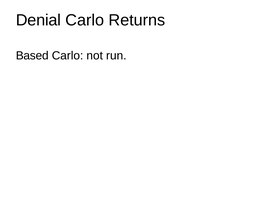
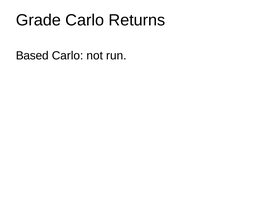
Denial: Denial -> Grade (38, 20)
